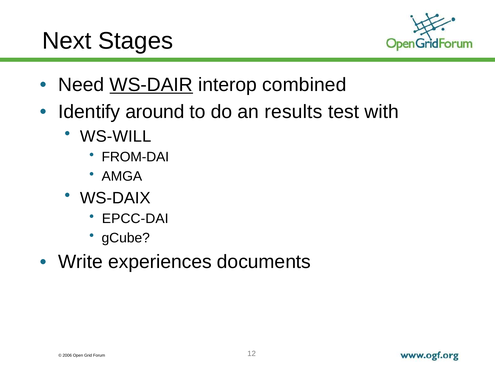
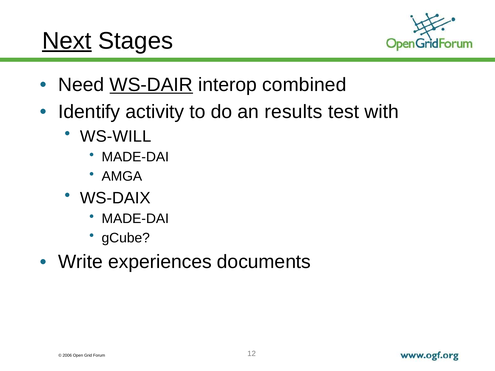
Next underline: none -> present (67, 41)
around: around -> activity (155, 112)
FROM-DAI: FROM-DAI -> MADE-DAI (135, 157)
EPCC-DAI: EPCC-DAI -> MADE-DAI (135, 219)
